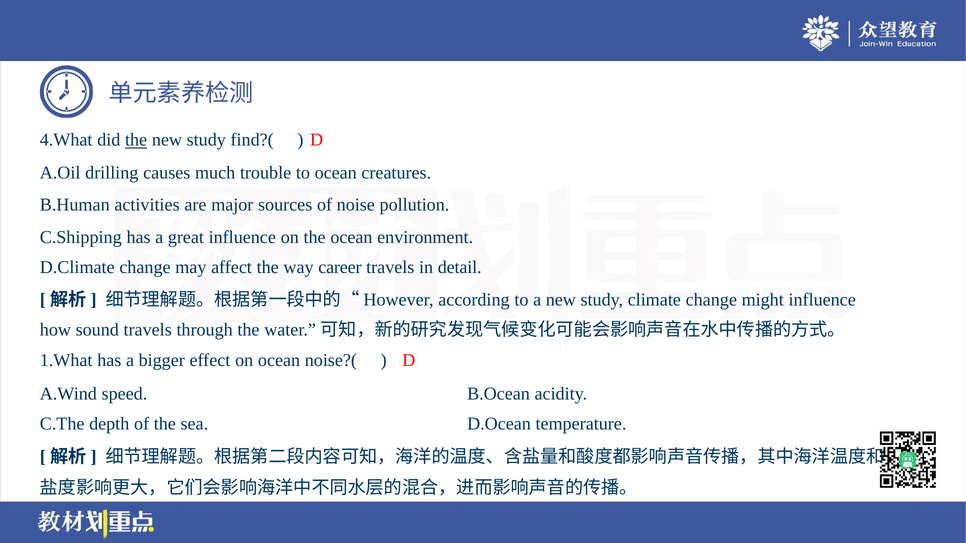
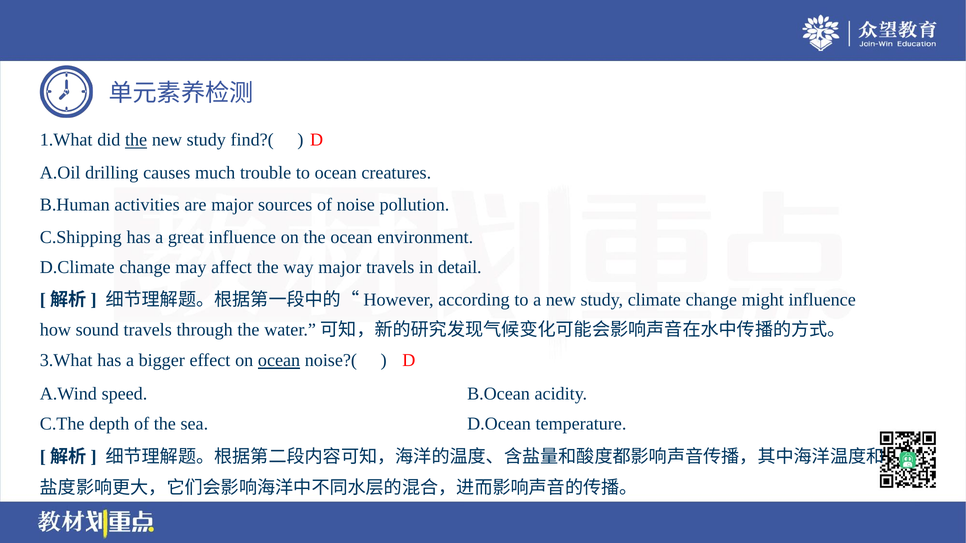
4.What: 4.What -> 1.What (66, 140)
way career: career -> major (340, 268)
1.What: 1.What -> 3.What (66, 361)
ocean underline: none -> present (279, 361)
